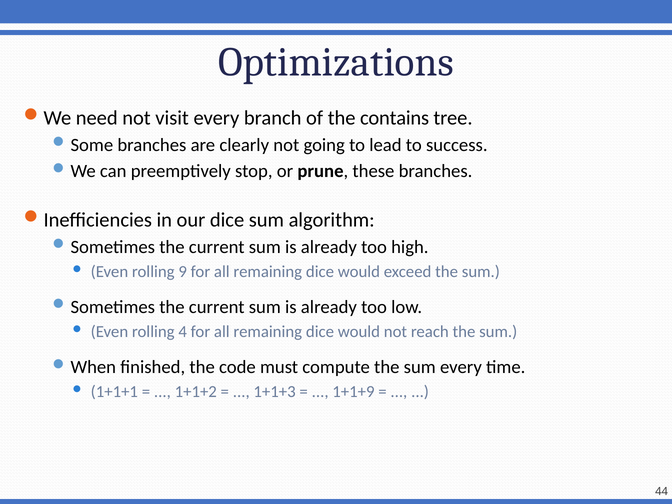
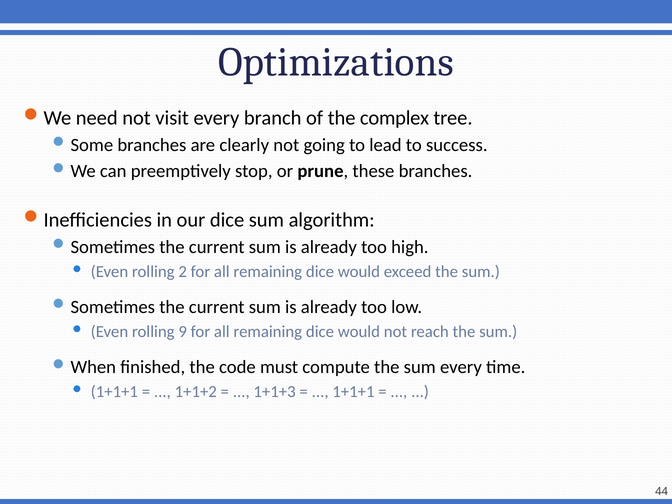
contains: contains -> complex (395, 118)
9: 9 -> 2 (183, 271)
4: 4 -> 9 (183, 332)
1+1+9: 1+1+9 -> 1+1+1 (353, 392)
